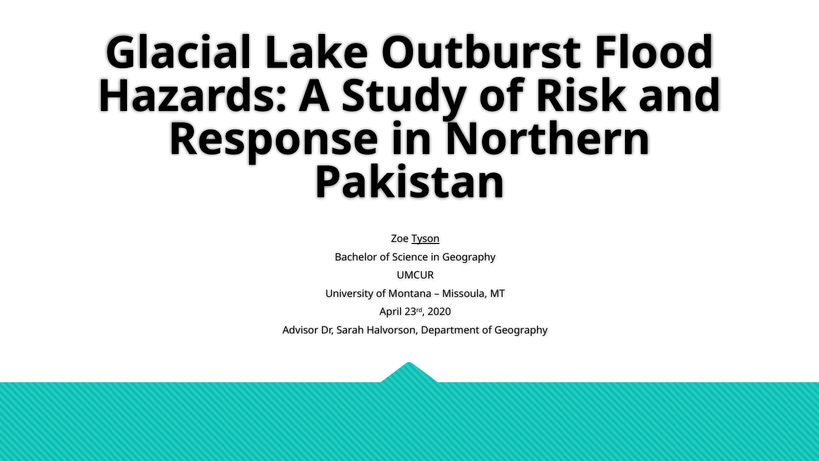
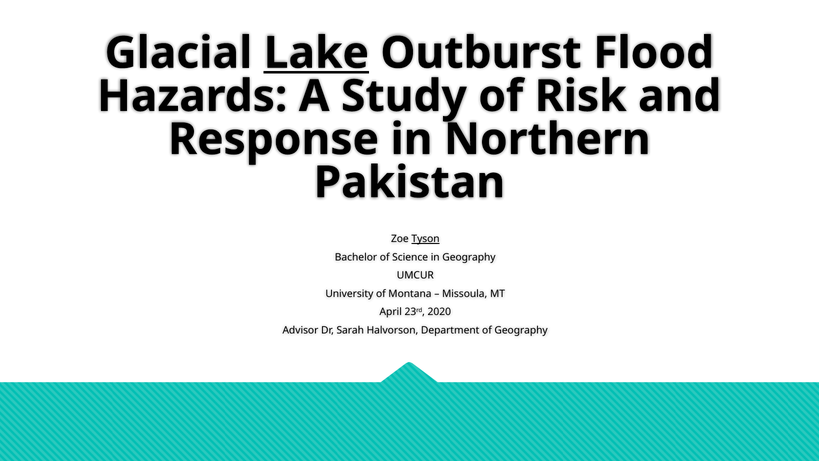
Lake underline: none -> present (316, 53)
